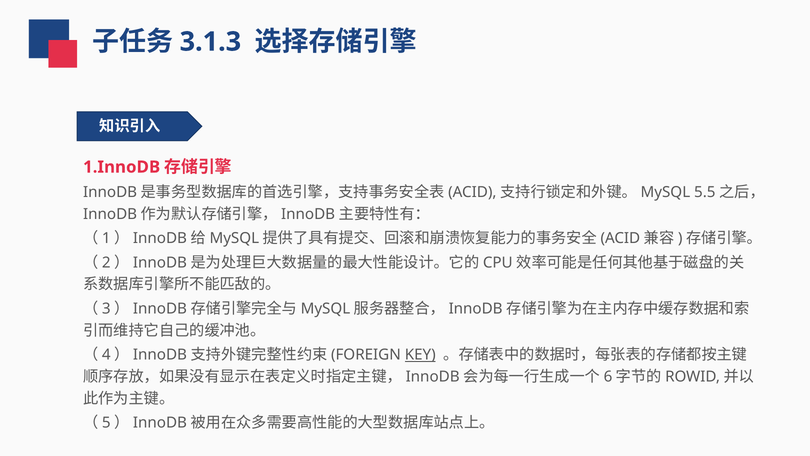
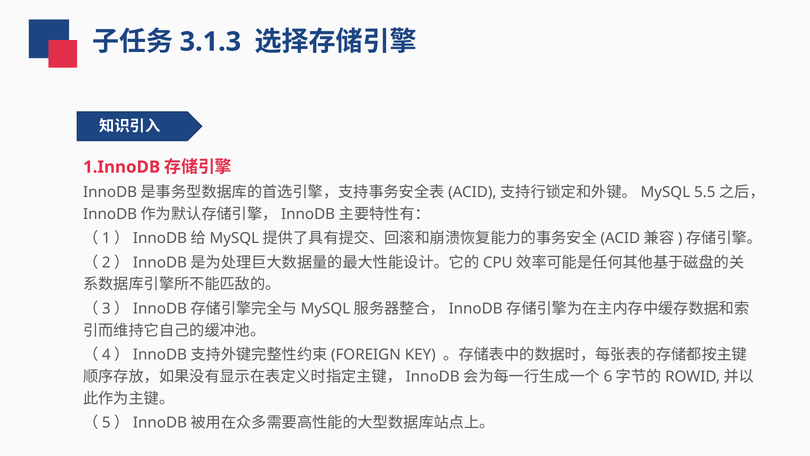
KEY underline: present -> none (420, 355)
